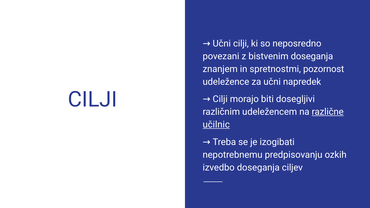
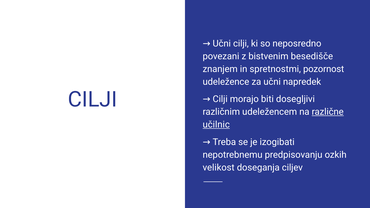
bistvenim doseganja: doseganja -> besedišče (312, 56)
izvedbo: izvedbo -> velikost (219, 168)
